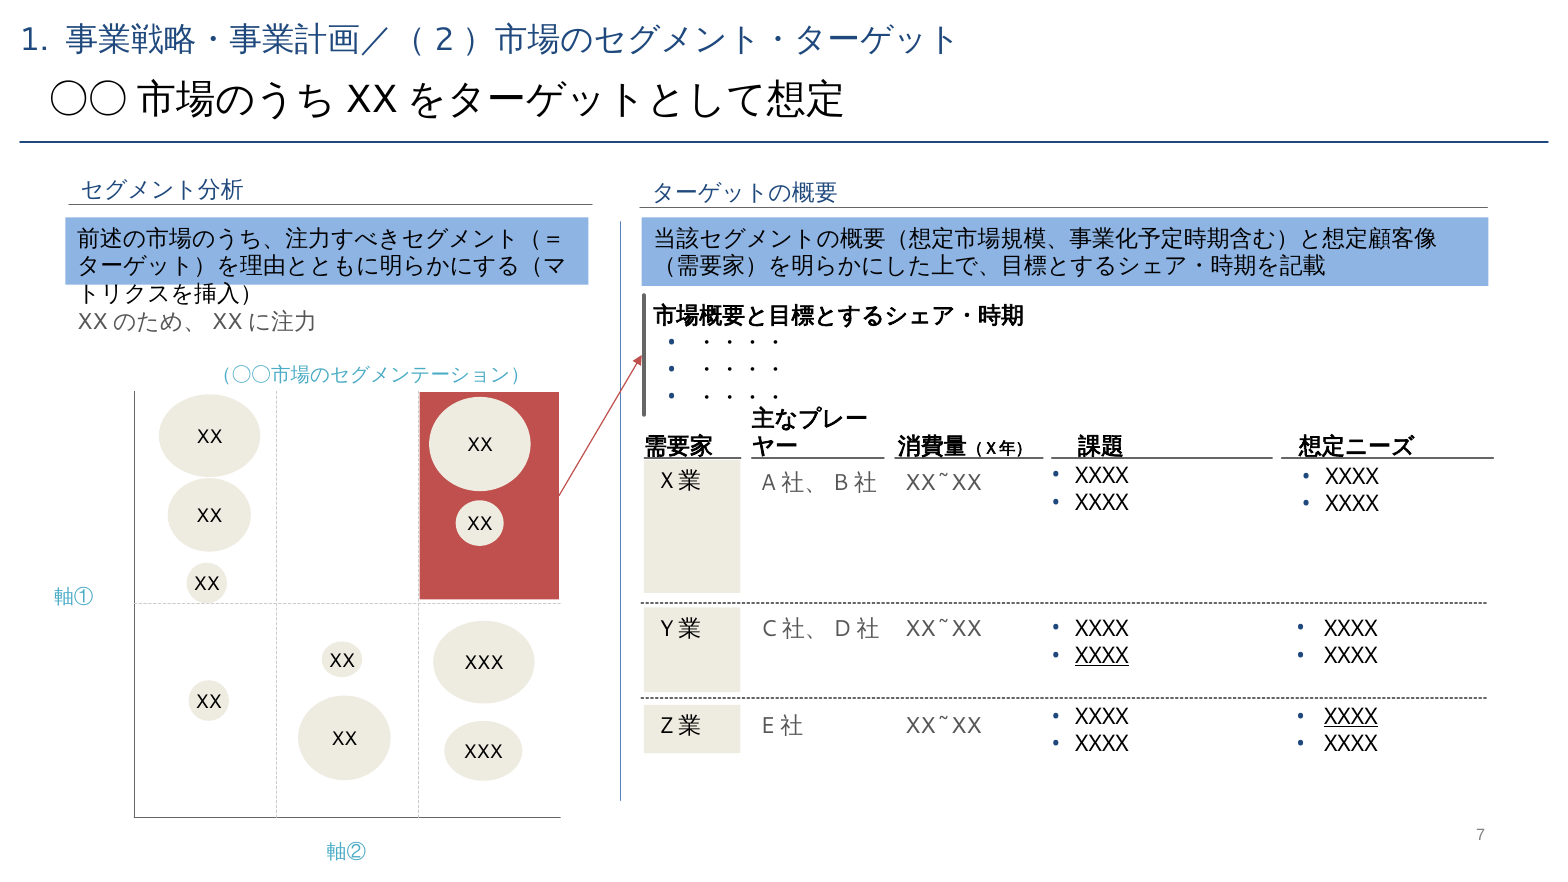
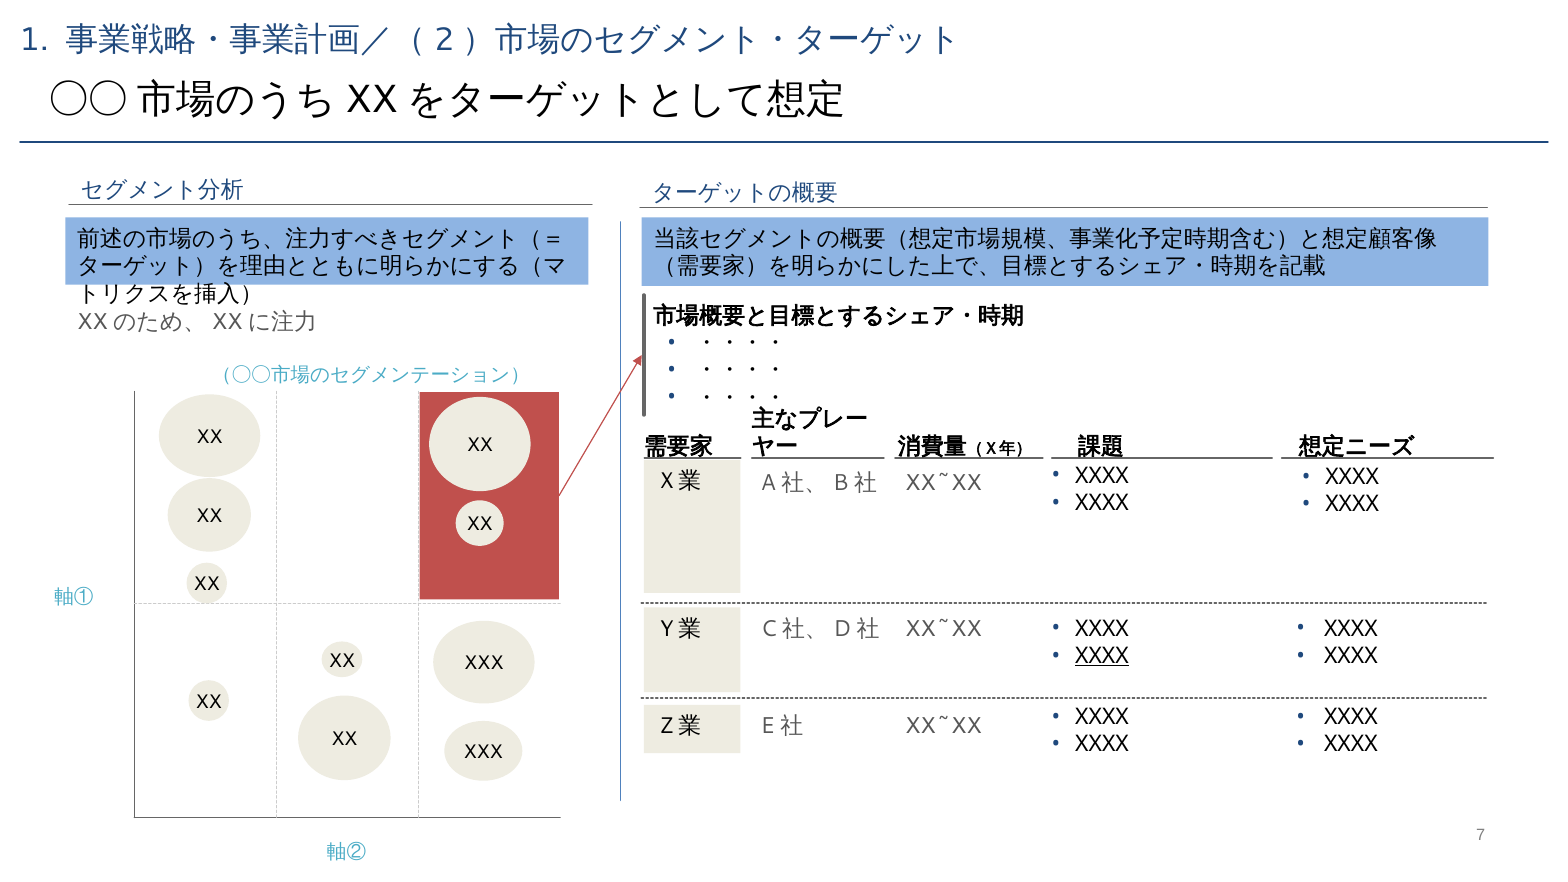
XXXX underline: present -> none (1351, 717)
